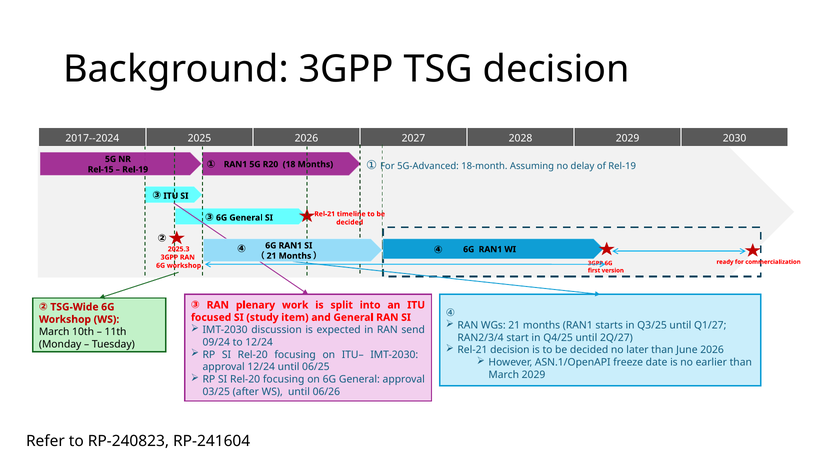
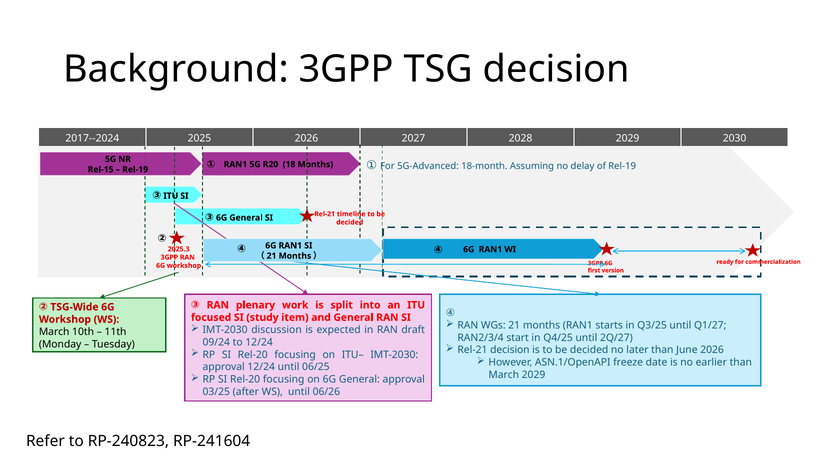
send: send -> draft (413, 330)
